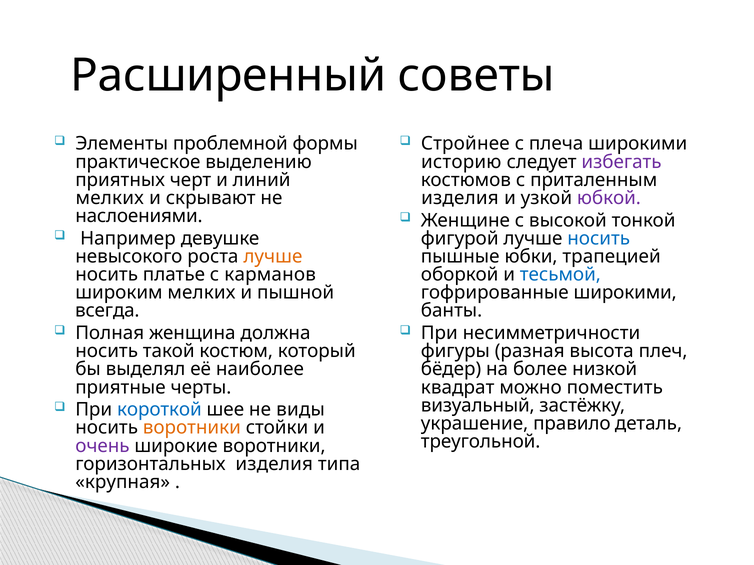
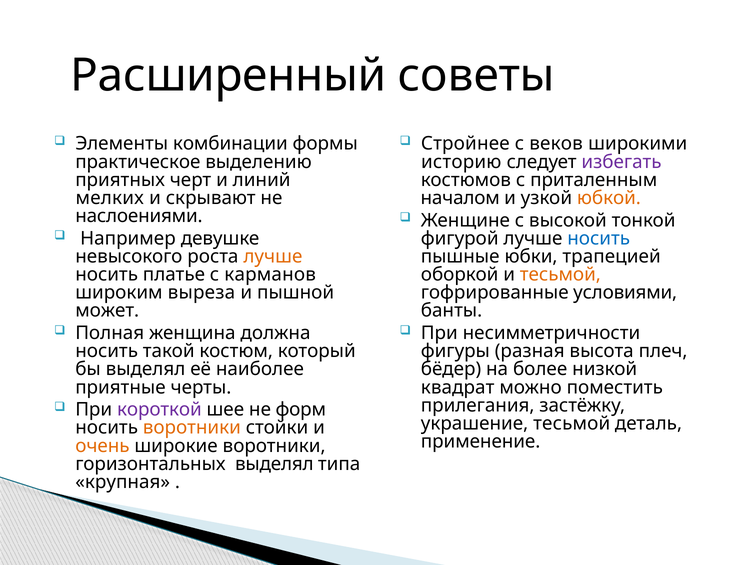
проблемной: проблемной -> комбинации (230, 144)
плеча: плеча -> веков (556, 144)
изделия: изделия -> началом (460, 198)
юбкой colour: purple -> orange (609, 198)
тесьмой colour: blue -> orange (560, 275)
широким мелких: мелких -> выреза (201, 293)
гофрированные широкими: широкими -> условиями (625, 293)
всегда: всегда -> может (107, 311)
визуальный: визуальный -> прилегания (478, 406)
короткой colour: blue -> purple (159, 410)
виды: виды -> форм (301, 410)
украшение правило: правило -> тесьмой (572, 424)
треугольной: треугольной -> применение (481, 442)
очень colour: purple -> orange (102, 446)
горизонтальных изделия: изделия -> выделял (274, 464)
